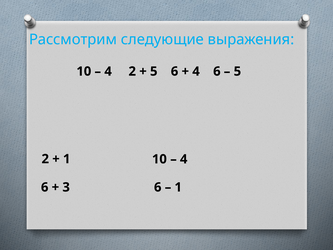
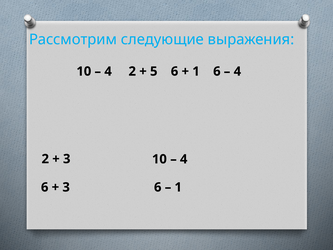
4: 4 -> 1 (196, 71)
5: 5 -> 4 (237, 71)
1: 1 -> 3 (67, 159)
